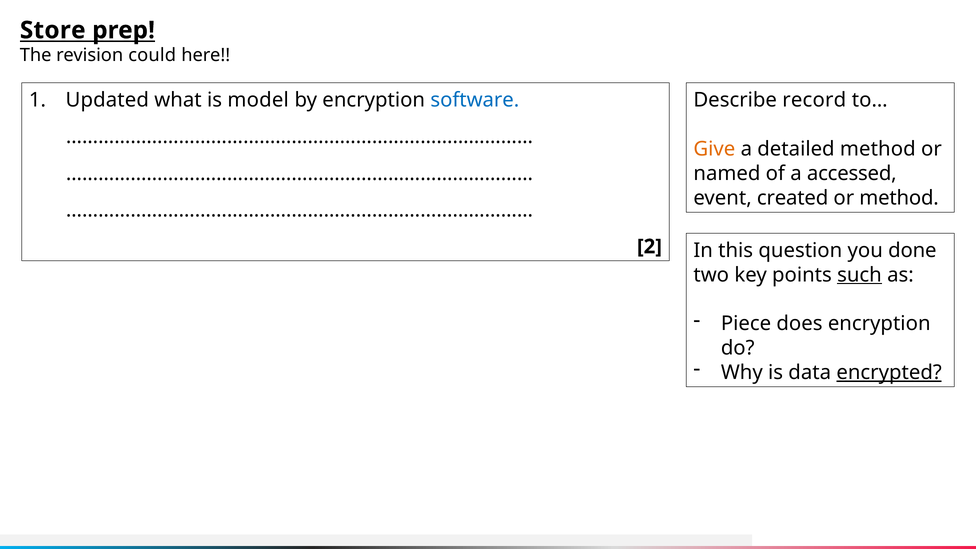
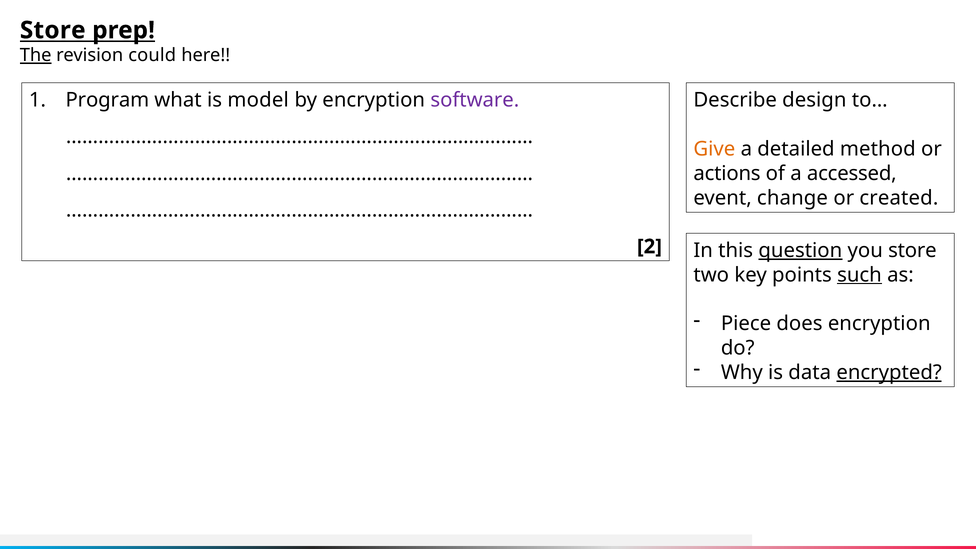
The underline: none -> present (36, 55)
Updated: Updated -> Program (107, 100)
software colour: blue -> purple (475, 100)
record: record -> design (814, 100)
named: named -> actions (727, 173)
created: created -> change (792, 198)
or method: method -> created (899, 198)
question underline: none -> present (800, 250)
you done: done -> store (912, 250)
